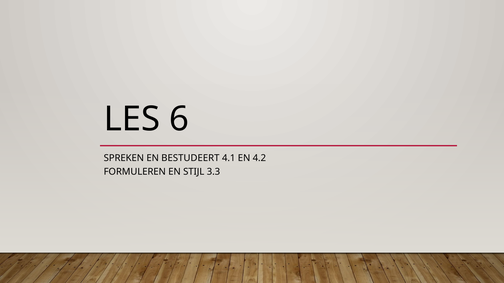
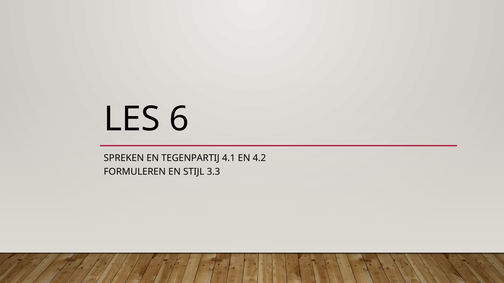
BESTUDEERT: BESTUDEERT -> TEGENPARTIJ (190, 158)
